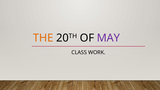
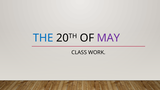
THE colour: orange -> blue (43, 38)
